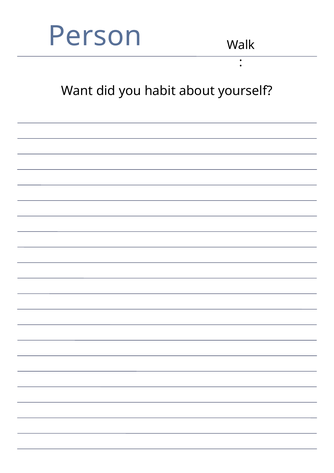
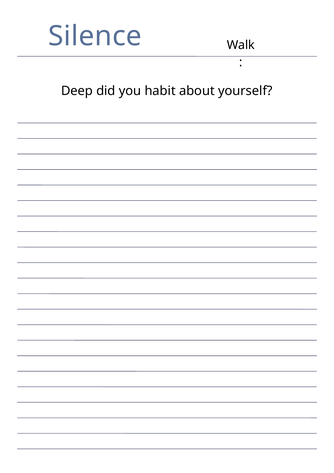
Person: Person -> Silence (95, 36)
Want: Want -> Deep (77, 91)
